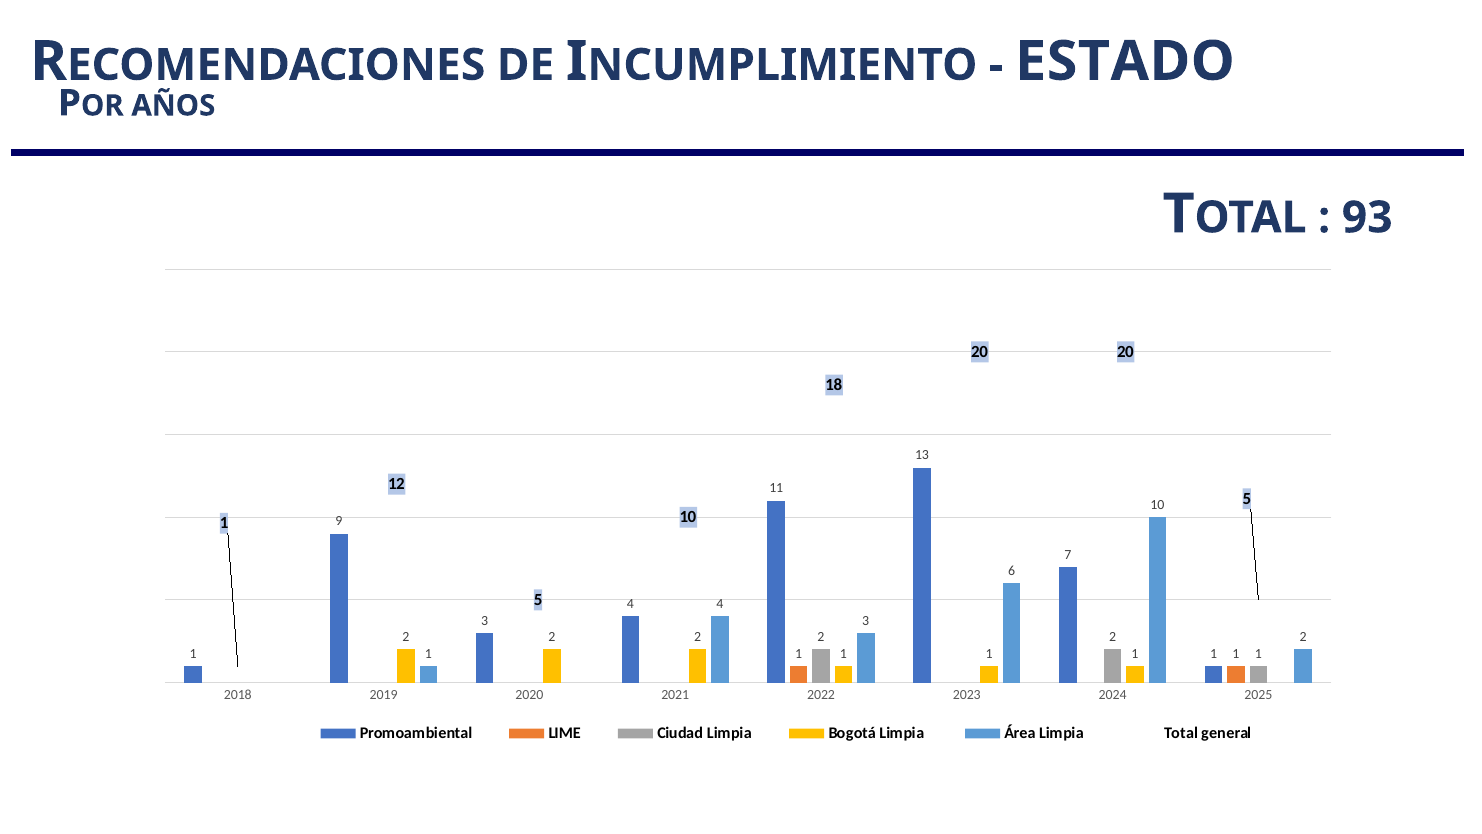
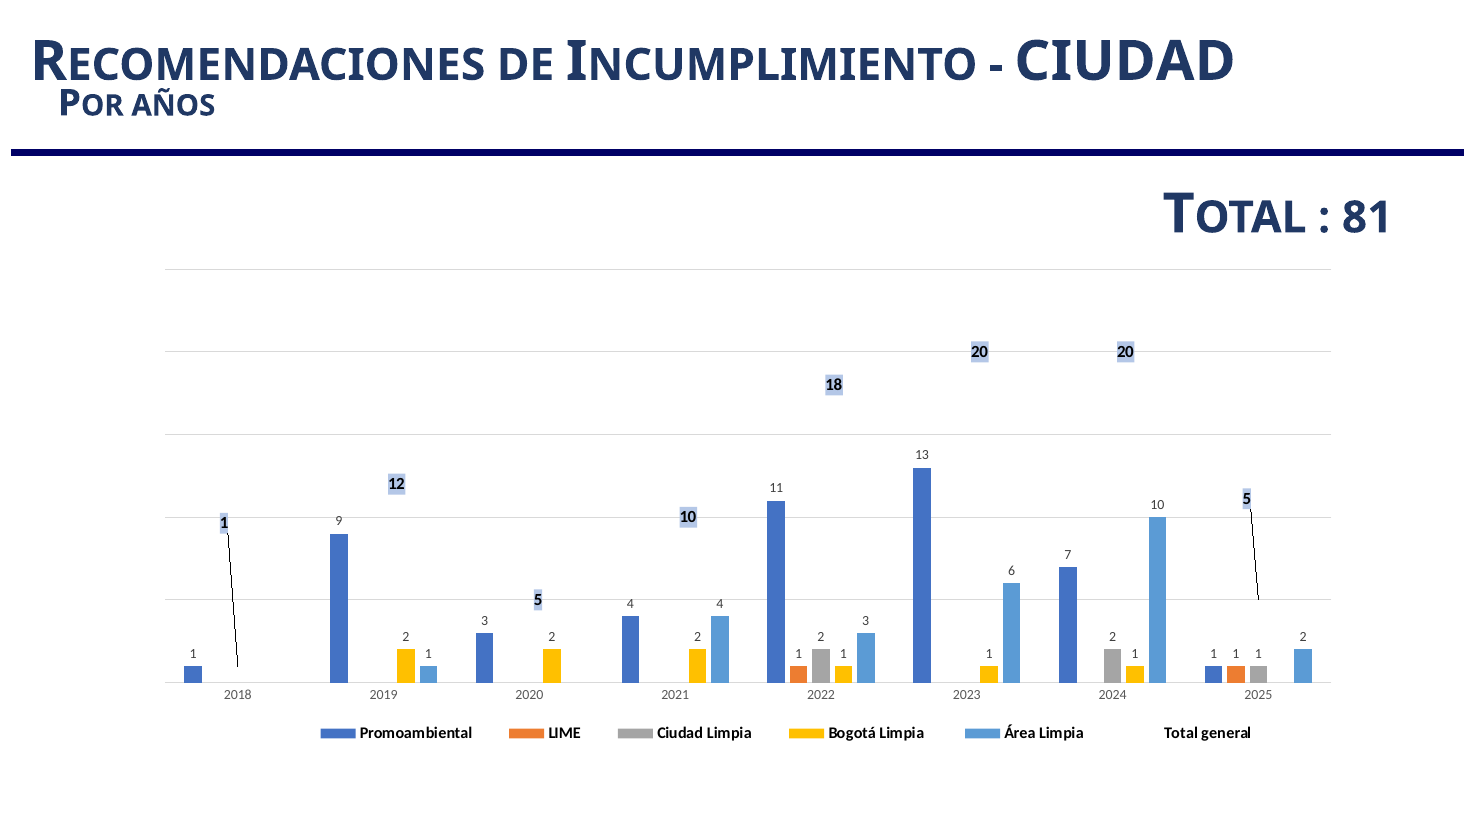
ESTADO: ESTADO -> CIUDAD (1125, 61)
93: 93 -> 81 (1367, 218)
